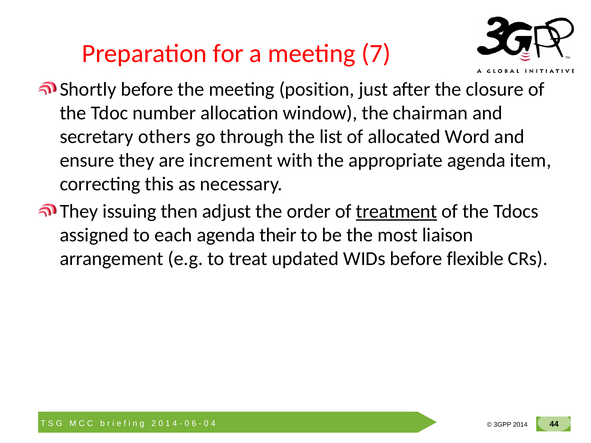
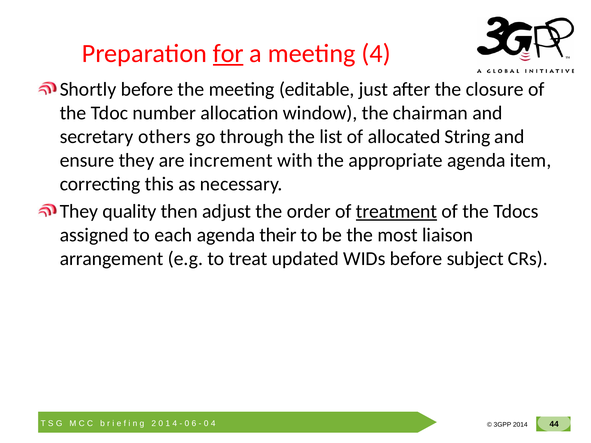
for underline: none -> present (228, 54)
meeting 7: 7 -> 4 (376, 54)
position: position -> editable (317, 89)
Word: Word -> String (467, 137)
issuing: issuing -> quality (130, 212)
flexible: flexible -> subject (475, 259)
